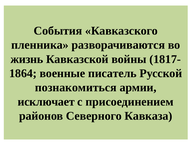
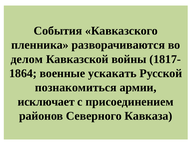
жизнь: жизнь -> делом (27, 59)
писатель: писатель -> ускакать (112, 73)
